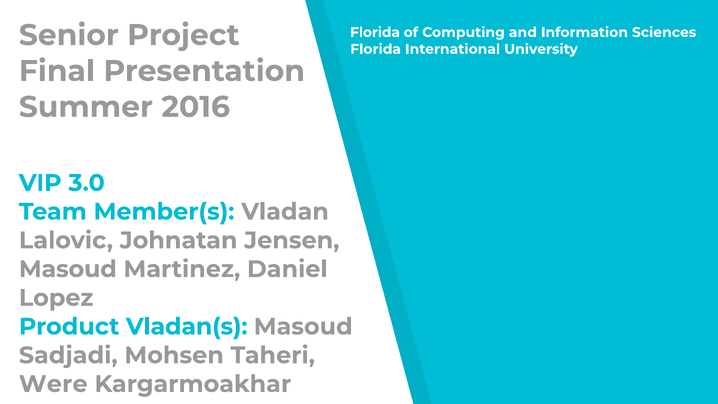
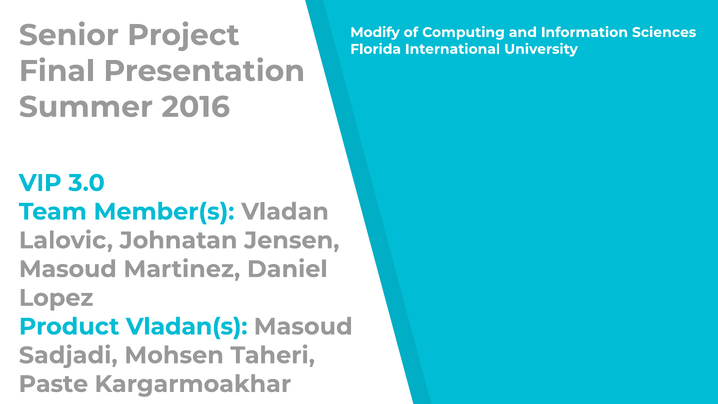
Florida: Florida -> Modify (375, 32)
Were: Were -> Paste (53, 384)
